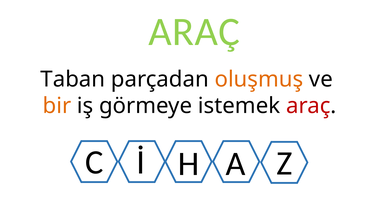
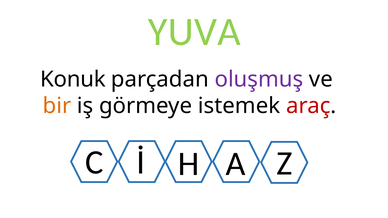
ARAÇ: ARAÇ -> YUVA (194, 32)
Taban: Taban -> Konuk (73, 79)
oluşmuş colour: orange -> purple (259, 79)
